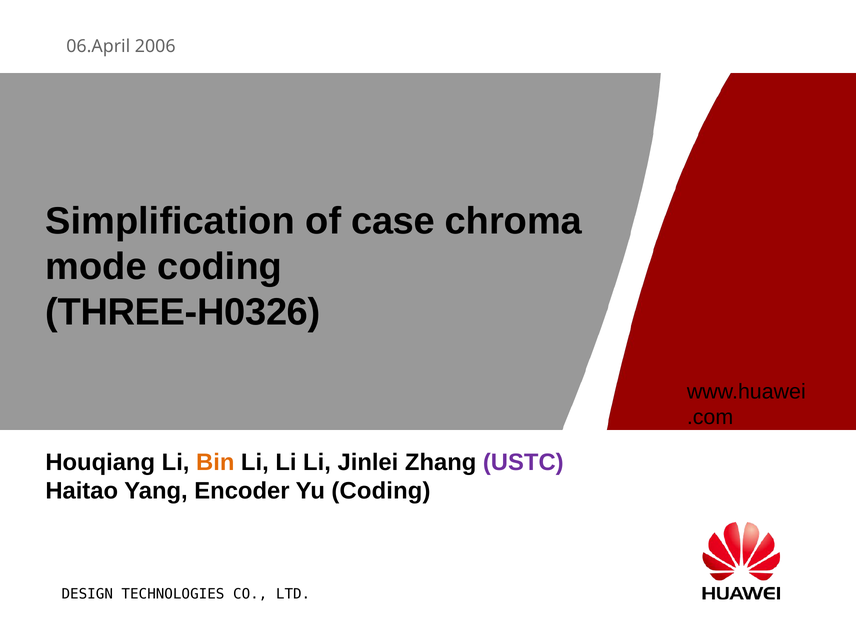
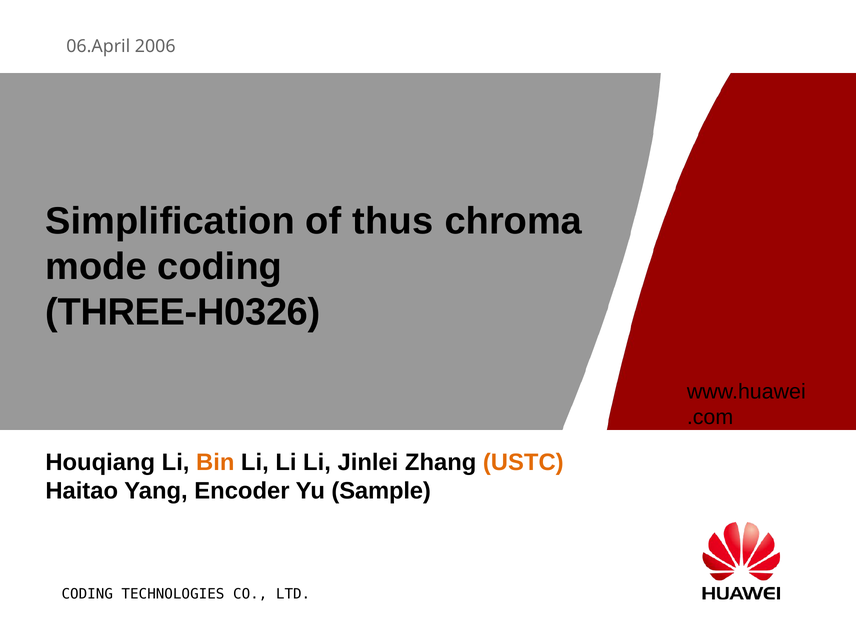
case: case -> thus (393, 221)
USTC colour: purple -> orange (523, 462)
Yu Coding: Coding -> Sample (381, 491)
DESIGN: DESIGN -> CODING (87, 594)
